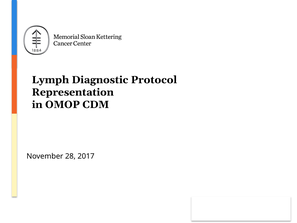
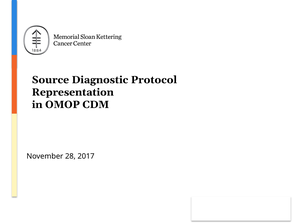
Lymph: Lymph -> Source (50, 80)
